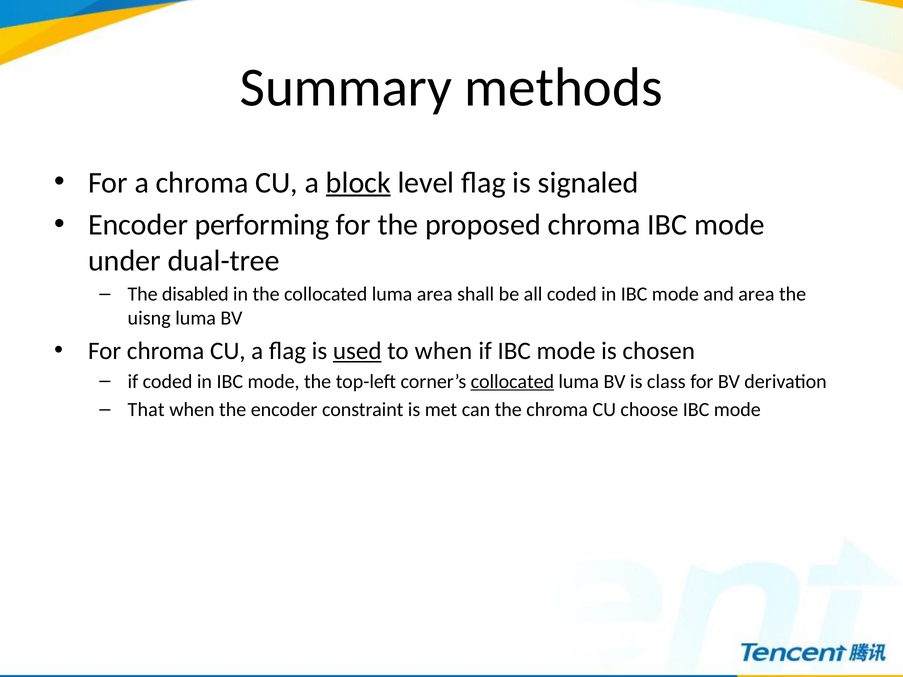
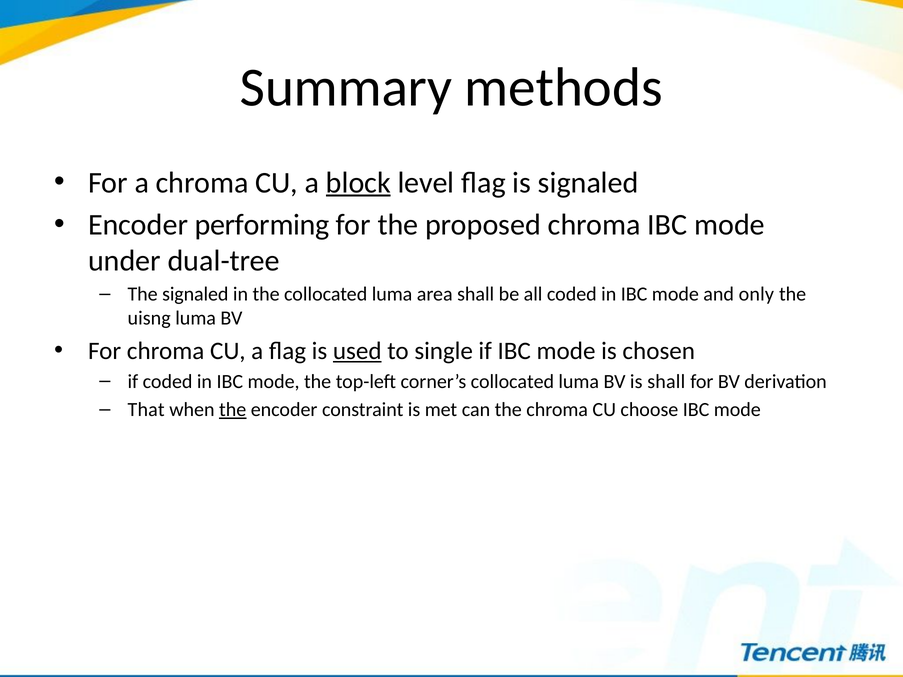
The disabled: disabled -> signaled (195, 294)
and area: area -> only (756, 294)
to when: when -> single (444, 351)
collocated underline: present -> none (512, 382)
is class: class -> shall (666, 382)
the underline: none -> present (233, 410)
